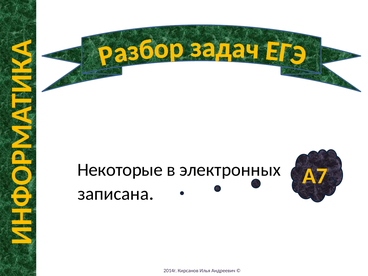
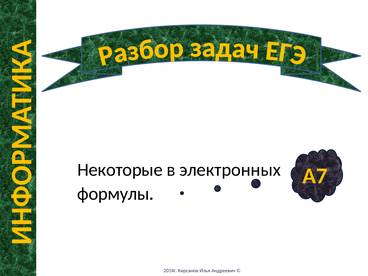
записана: записана -> формулы (113, 194)
